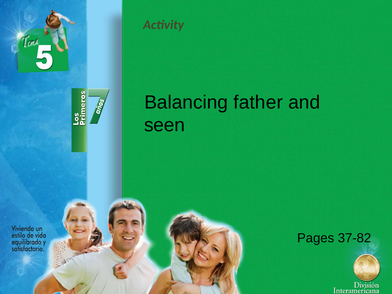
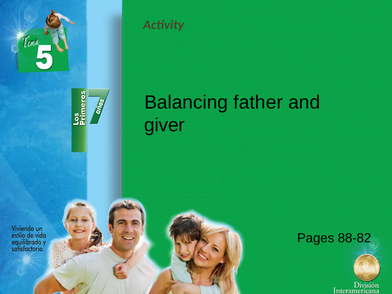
seen: seen -> giver (164, 125)
37-82: 37-82 -> 88-82 (354, 238)
